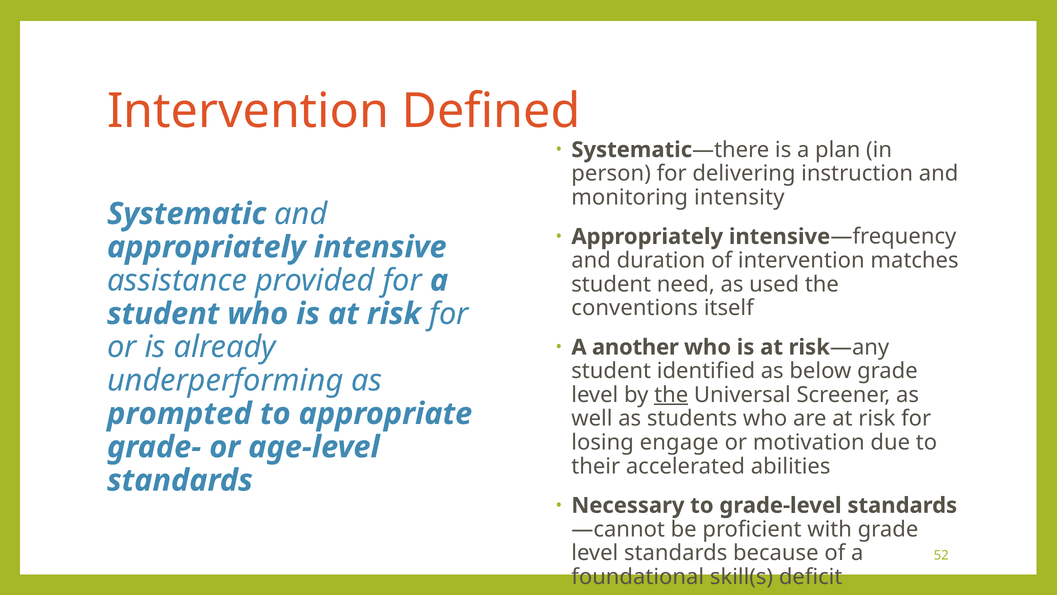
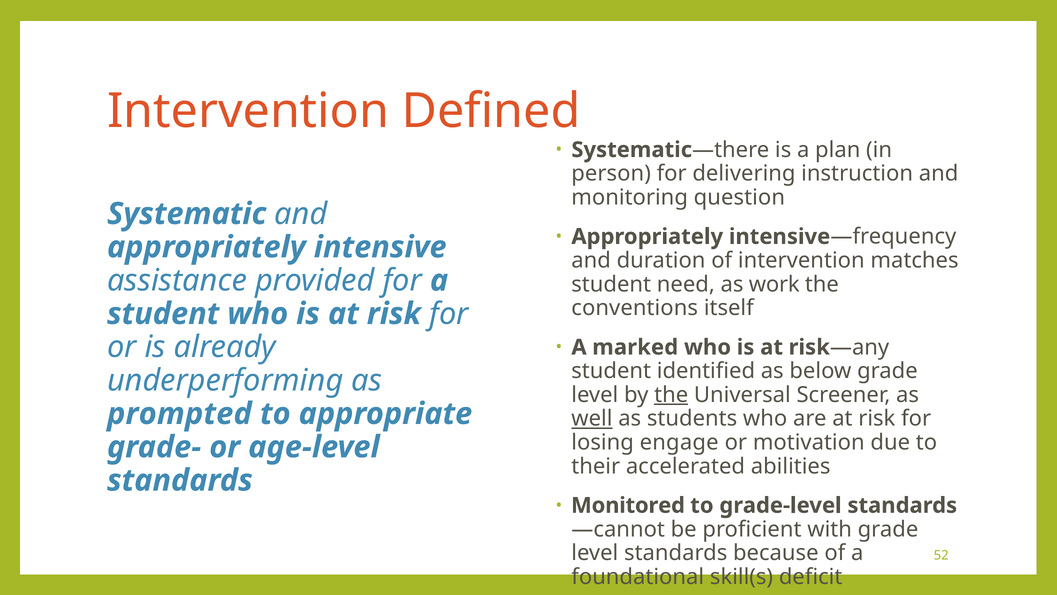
intensity: intensity -> question (739, 197)
used: used -> work (774, 284)
another: another -> marked (635, 347)
well underline: none -> present (592, 418)
Necessary: Necessary -> Monitored (628, 505)
